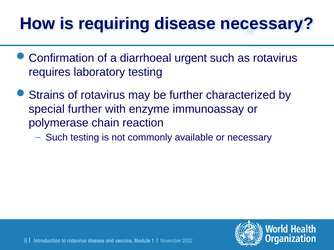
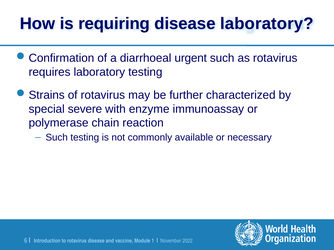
disease necessary: necessary -> laboratory (267, 24)
special further: further -> severe (85, 109)
